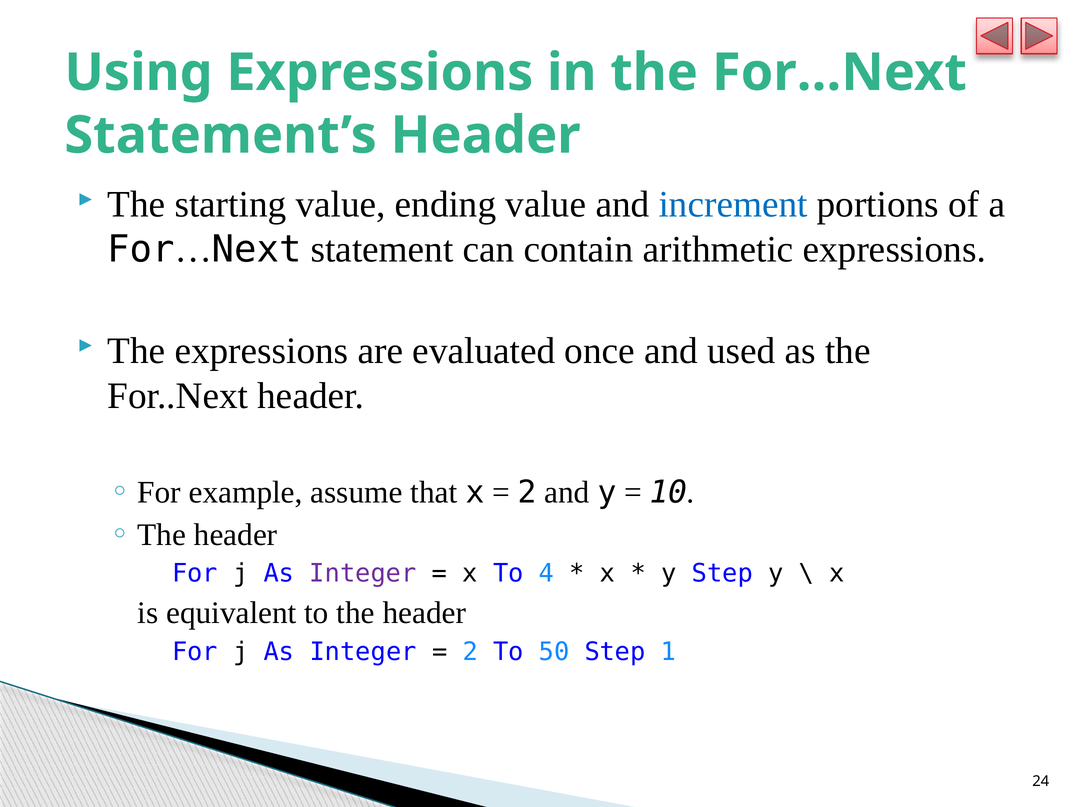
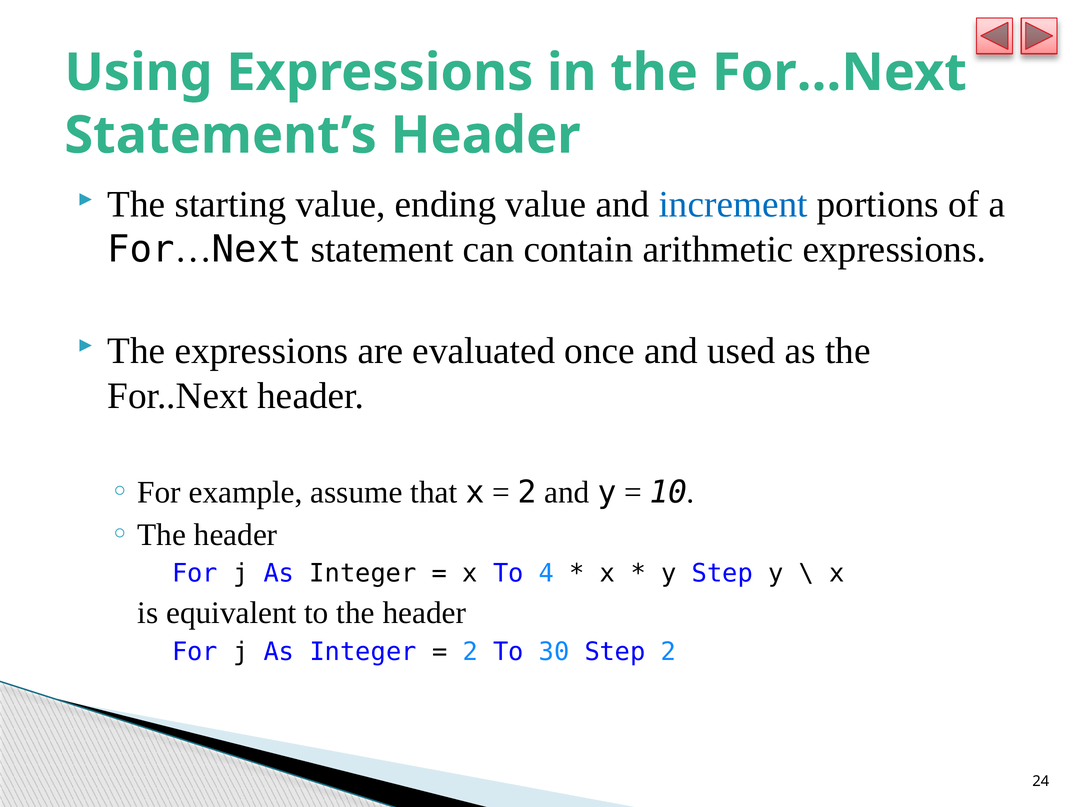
Integer colour: purple -> black (363, 573)
50: 50 -> 30 (554, 651)
Step 1: 1 -> 2 (669, 651)
